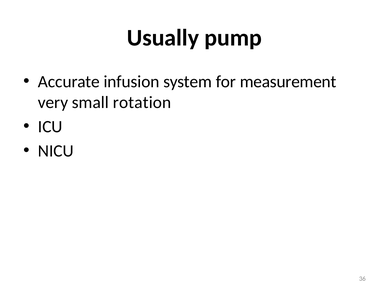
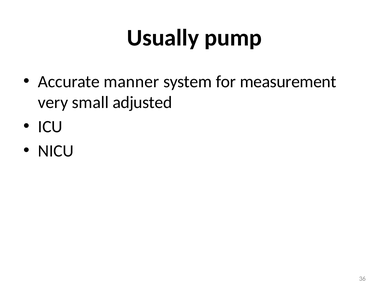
infusion: infusion -> manner (131, 82)
rotation: rotation -> adjusted (142, 102)
